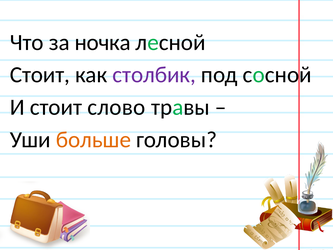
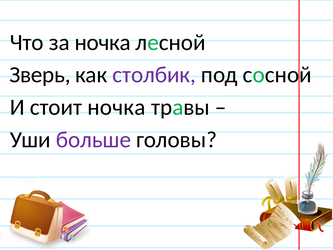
Стоит: Стоит -> Зверь (40, 75)
стоит слово: слово -> ночка (116, 107)
больше colour: orange -> purple (93, 140)
